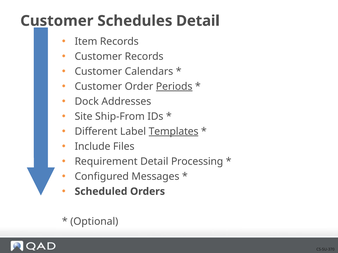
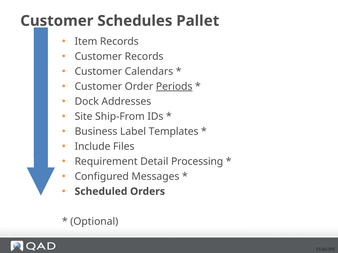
Schedules Detail: Detail -> Pallet (198, 21)
Different: Different -> Business (96, 132)
Templates underline: present -> none (174, 132)
